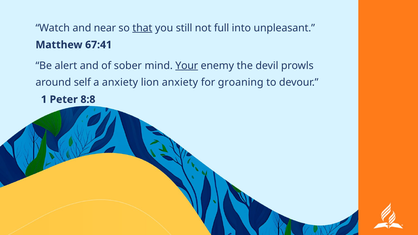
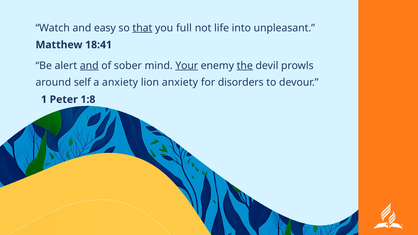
near: near -> easy (105, 28)
still: still -> full (184, 28)
full: full -> life (222, 28)
67:41: 67:41 -> 18:41 (99, 45)
and underline: none -> present (89, 66)
the underline: none -> present (245, 66)
groaning: groaning -> disorders (241, 83)
8:8: 8:8 -> 1:8 (88, 100)
